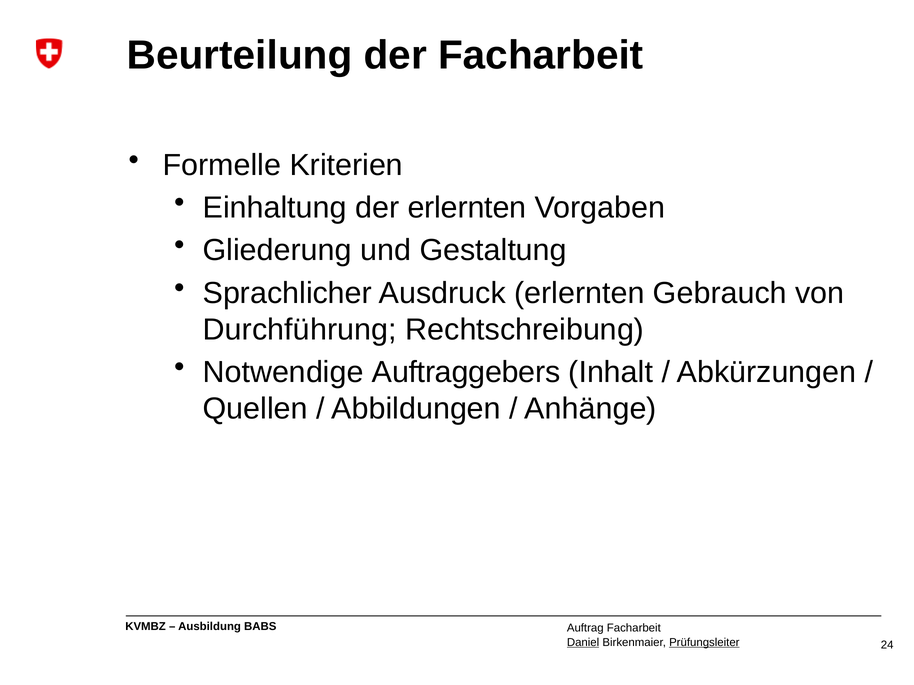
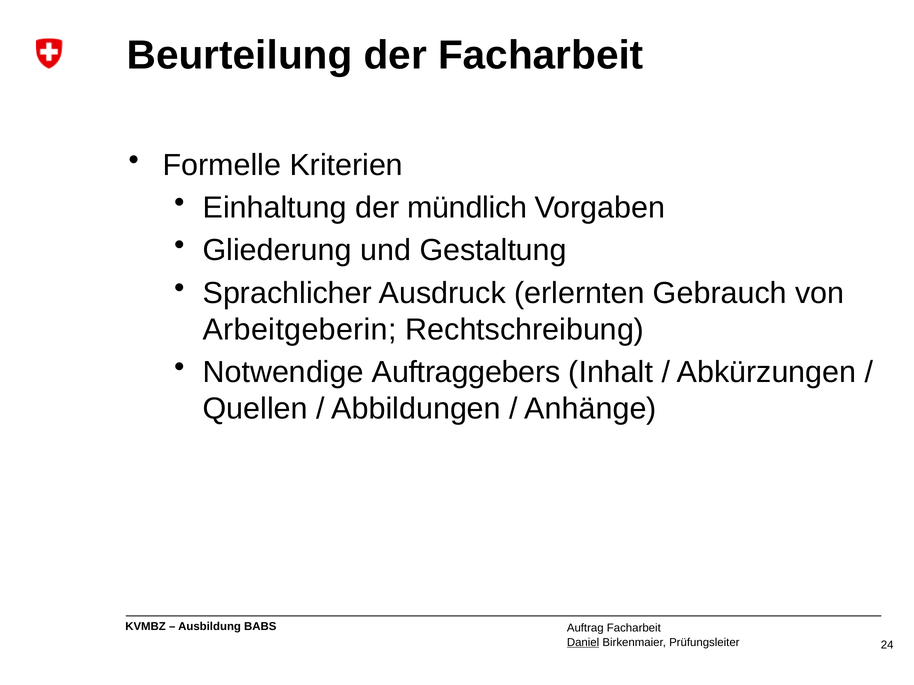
der erlernten: erlernten -> mündlich (467, 208)
Durchführung: Durchführung -> Arbeitgeberin (300, 330)
Prüfungsleiter underline: present -> none (704, 643)
